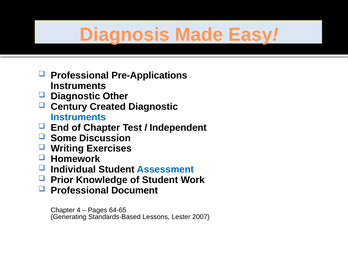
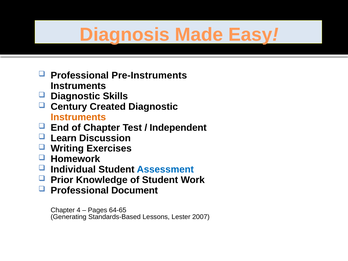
Pre-Applications: Pre-Applications -> Pre-Instruments (149, 75)
Other: Other -> Skills (115, 96)
Instruments colour: blue -> orange (78, 117)
Some: Some -> Learn (64, 138)
